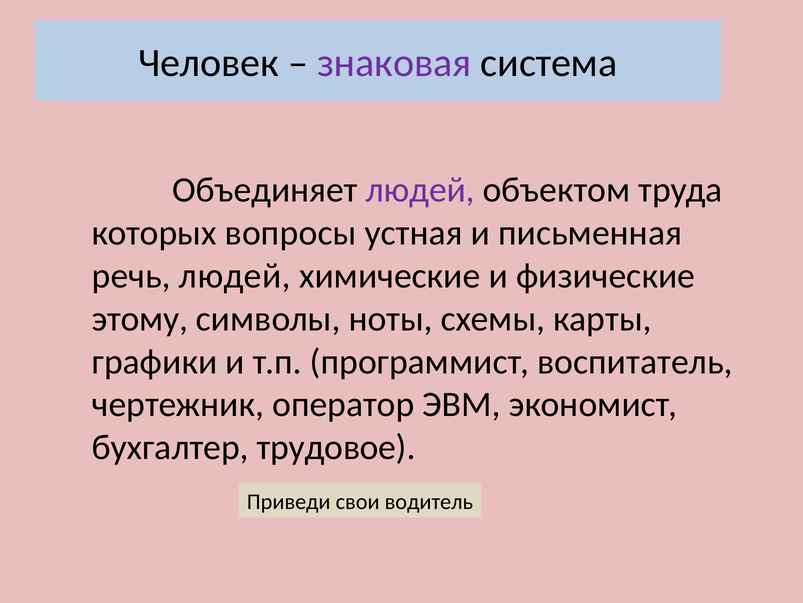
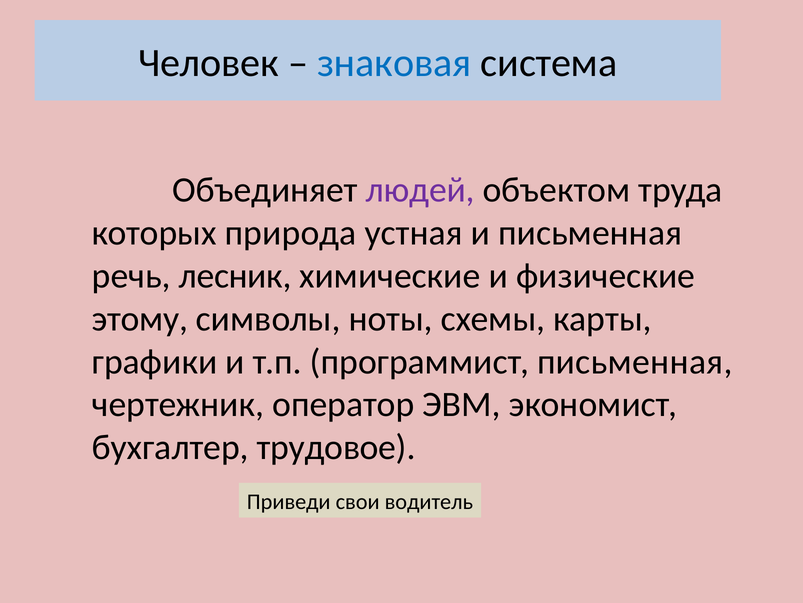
знаковая colour: purple -> blue (394, 63)
вопросы: вопросы -> природа (291, 233)
речь людей: людей -> лесник (235, 276)
программист воспитатель: воспитатель -> письменная (635, 361)
